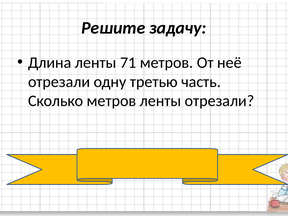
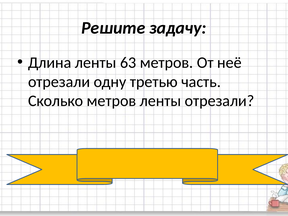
71: 71 -> 63 (128, 63)
